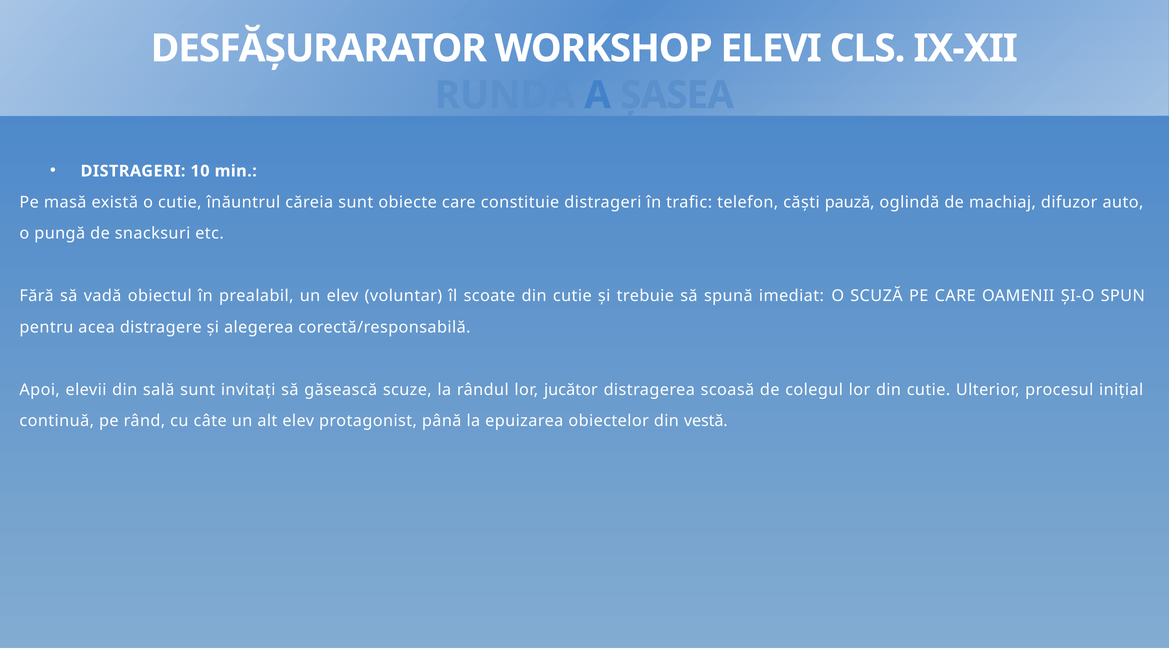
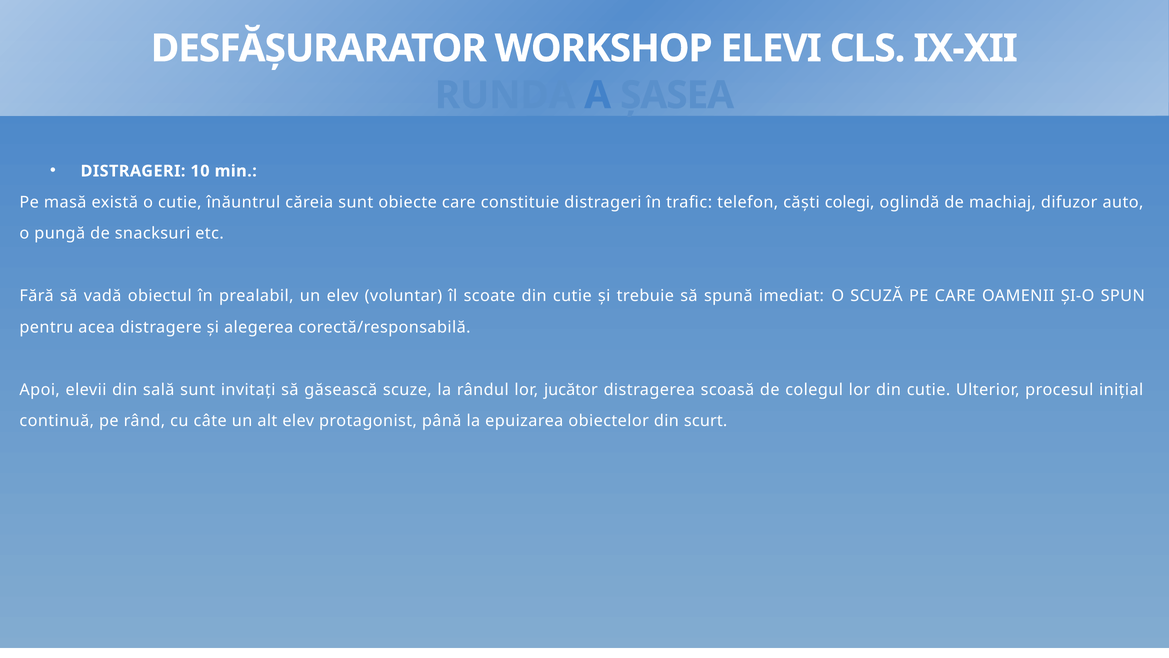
pauză: pauză -> colegi (850, 202)
vestă: vestă -> scurt (706, 421)
